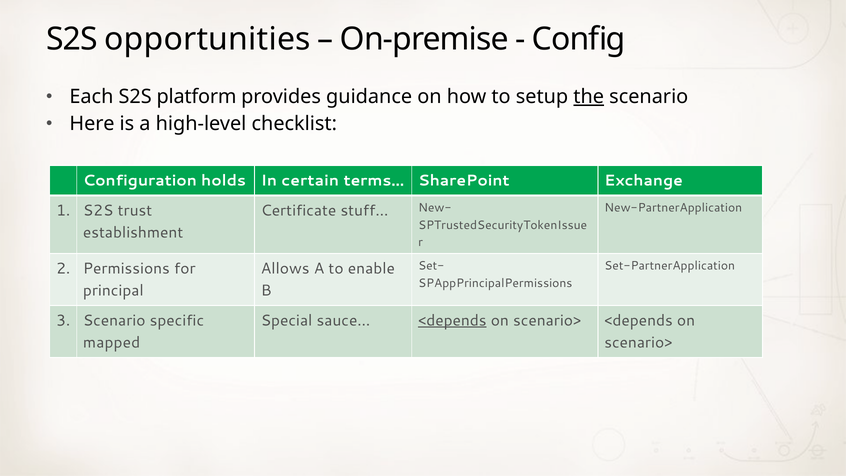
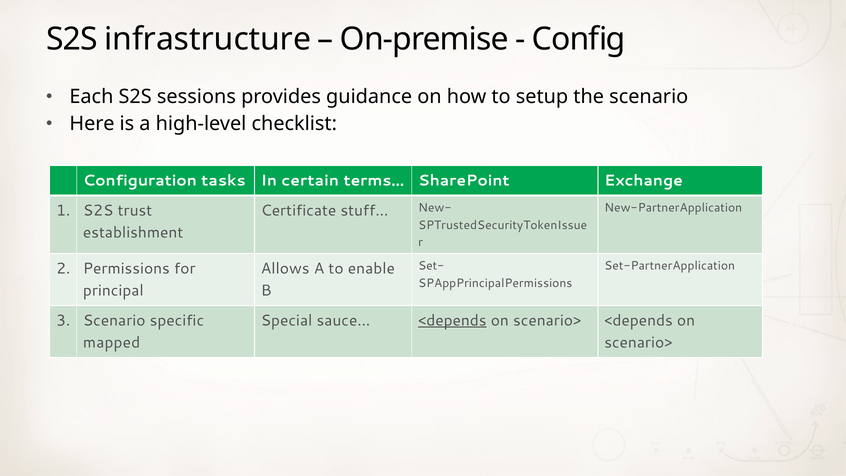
opportunities: opportunities -> infrastructure (208, 39)
platform: platform -> sessions (196, 97)
the underline: present -> none (589, 97)
holds: holds -> tasks (223, 180)
